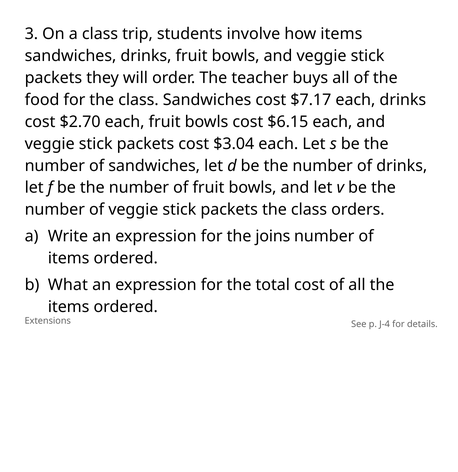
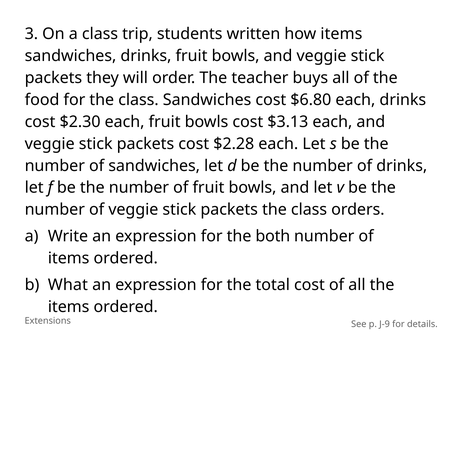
involve: involve -> written (253, 34)
$7.17: $7.17 -> $6.80 (311, 100)
$2.70: $2.70 -> $2.30 (80, 122)
$6.15: $6.15 -> $3.13 (288, 122)
$3.04: $3.04 -> $2.28 (234, 143)
joins: joins -> both (273, 236)
J-4: J-4 -> J-9 (385, 323)
